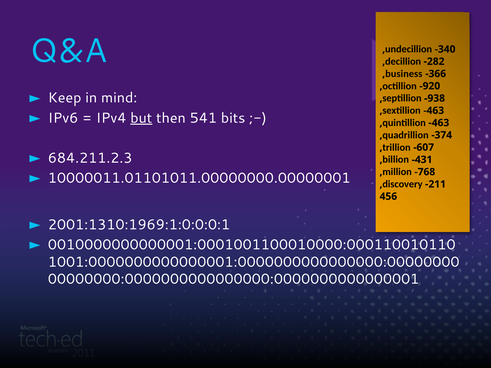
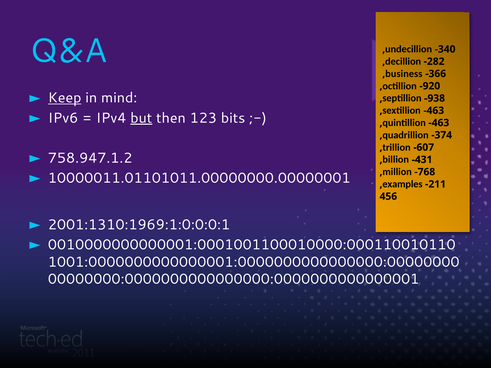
Keep underline: none -> present (65, 98)
541: 541 -> 123 (203, 118)
684.211.2.3: 684.211.2.3 -> 758.947.1.2 (90, 158)
discovery: discovery -> examples (403, 184)
